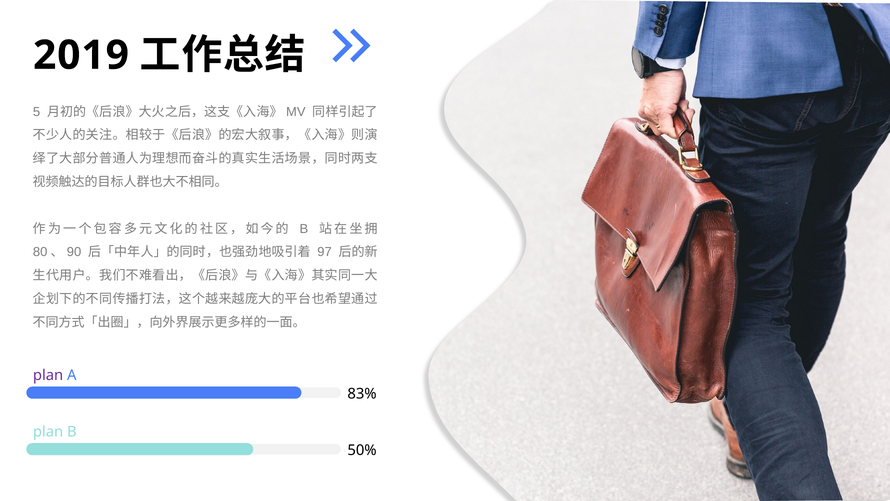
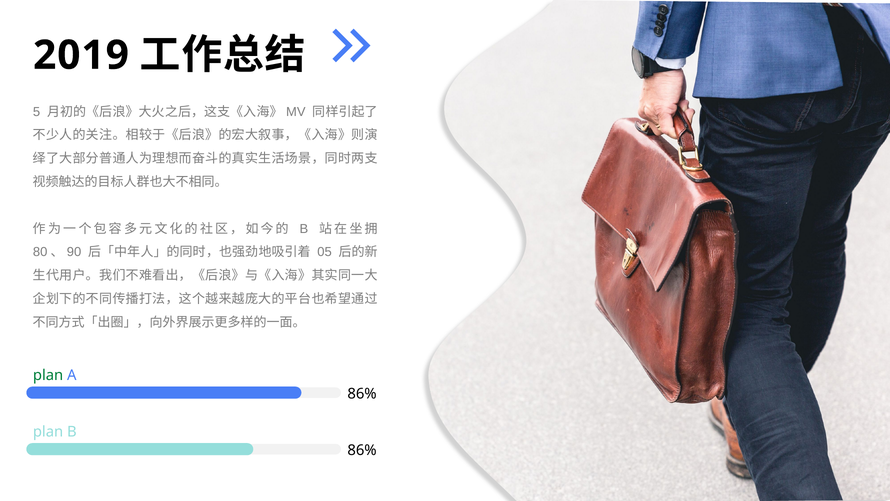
97: 97 -> 05 (325, 252)
plan colour: purple -> green (48, 375)
83%: 83% -> 86% (362, 393)
50%: 50% -> 86% (362, 450)
